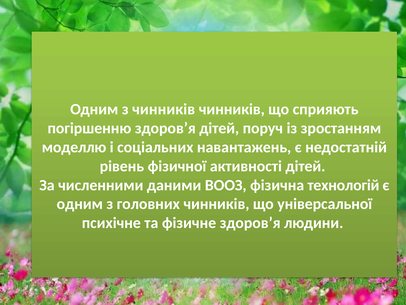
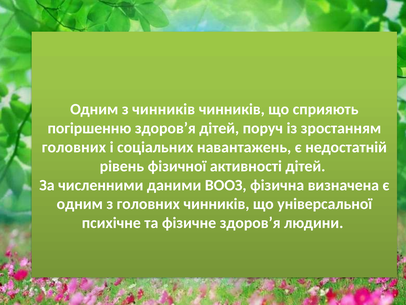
моделлю: моделлю -> головних (74, 147)
технологій: технологій -> визначена (343, 185)
